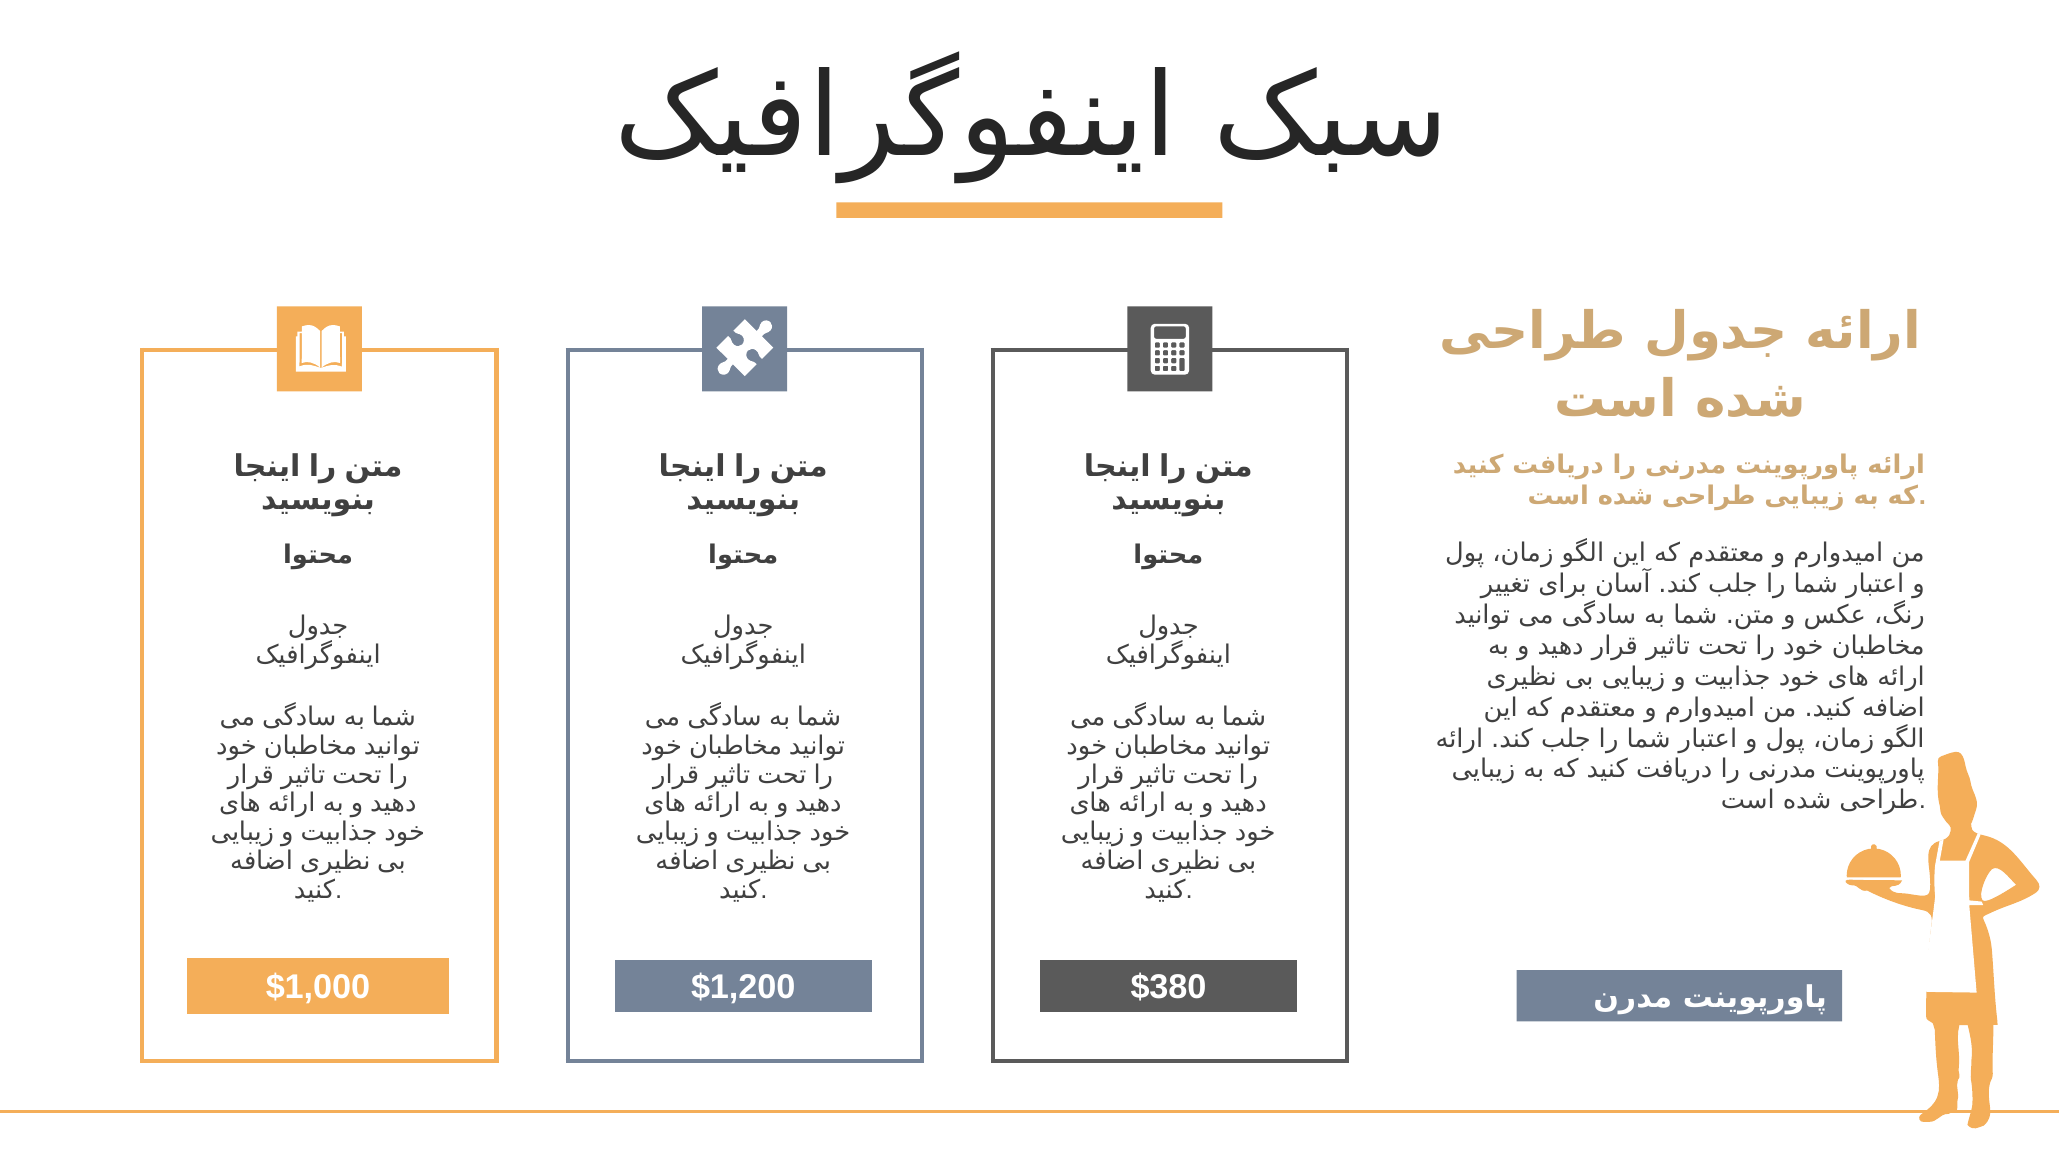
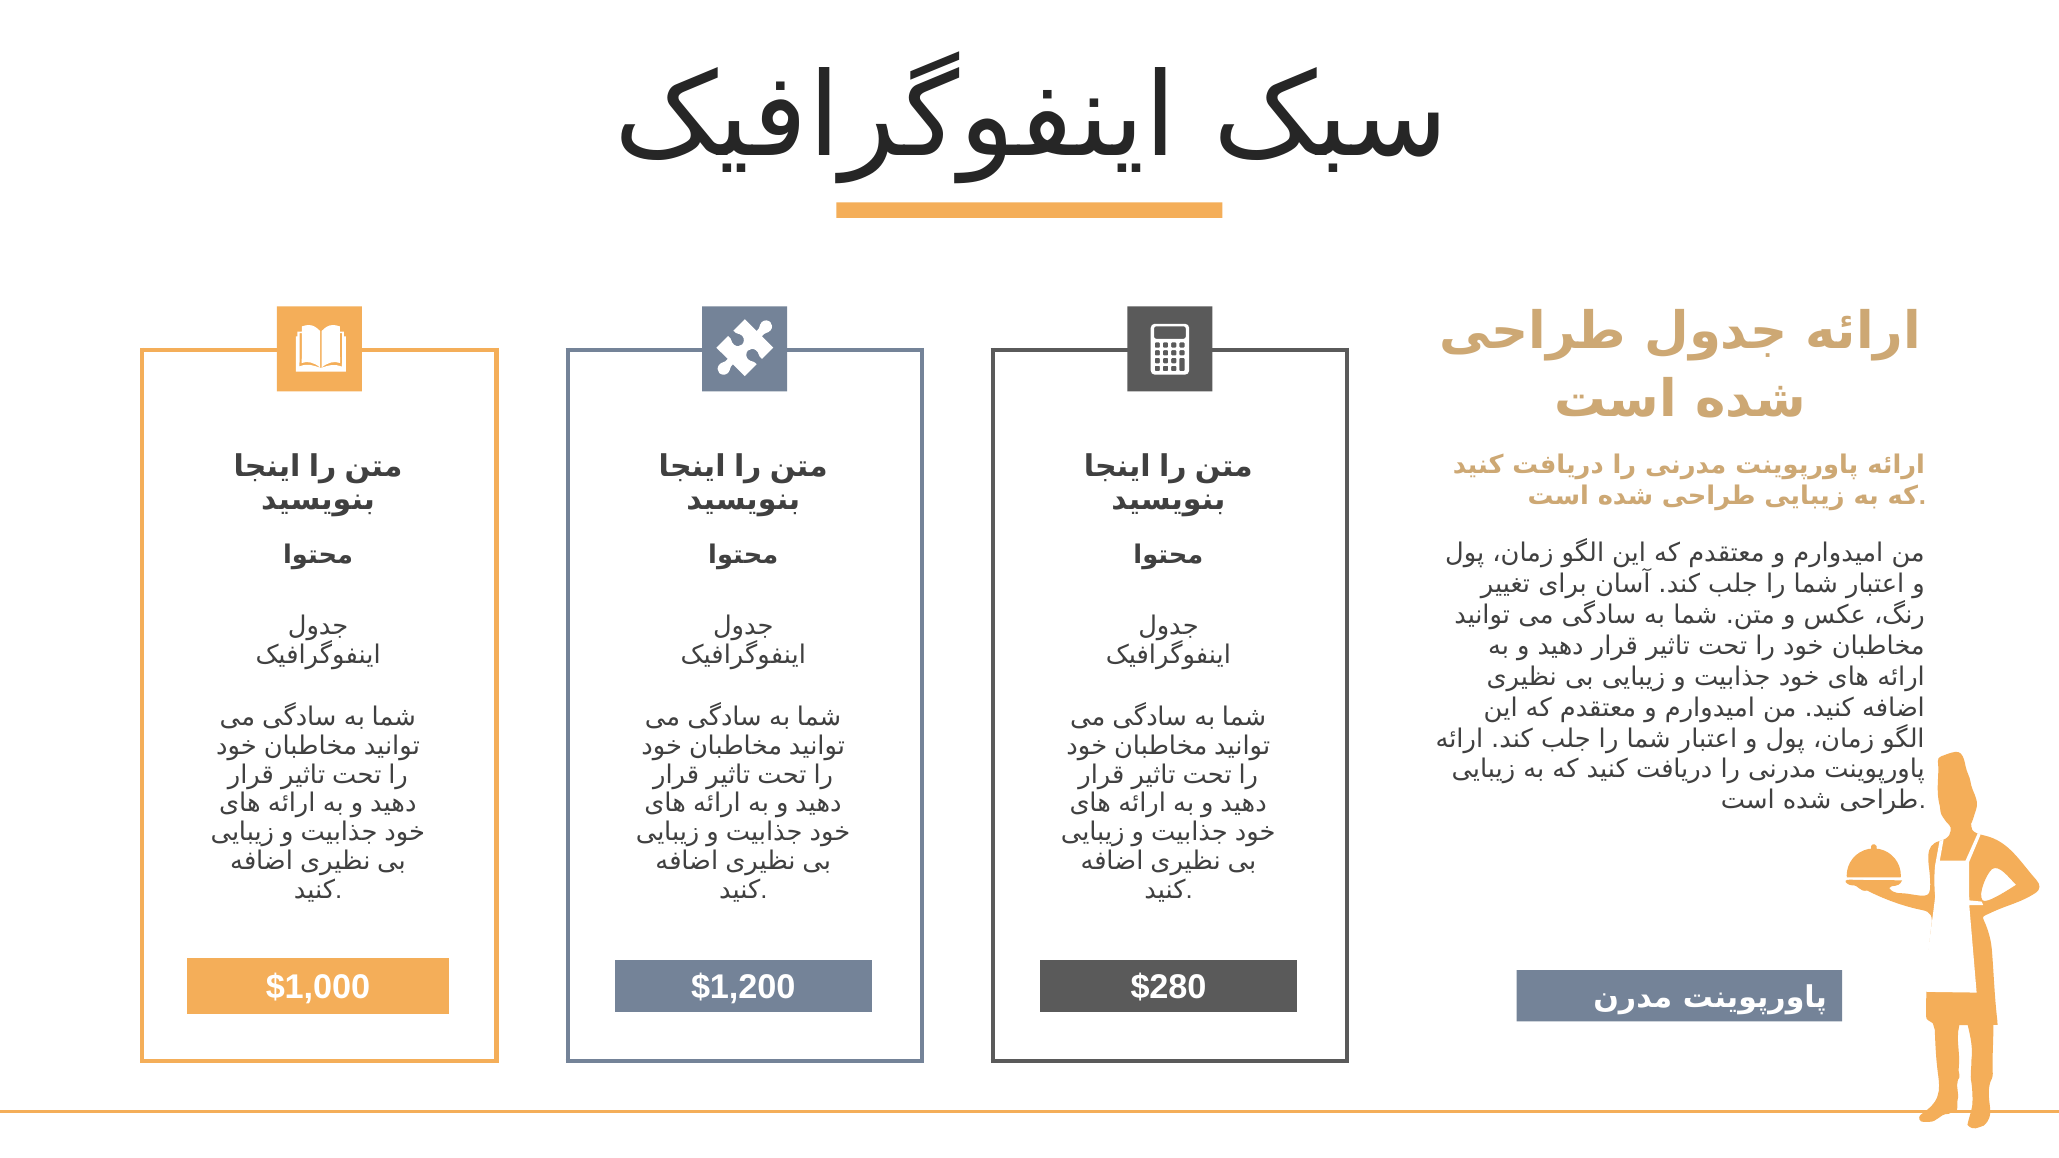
$380: $380 -> $280 (1169, 987)
